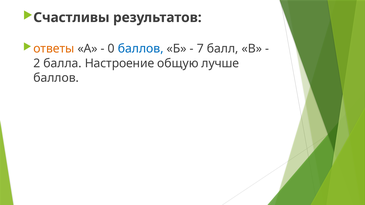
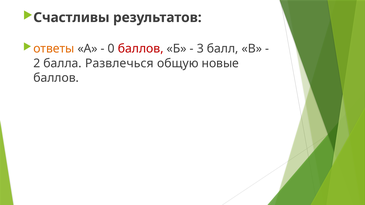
баллов colour: blue -> red (141, 49)
7: 7 -> 3 (200, 49)
Настроение: Настроение -> Развлечься (119, 63)
лучше: лучше -> новые (220, 63)
